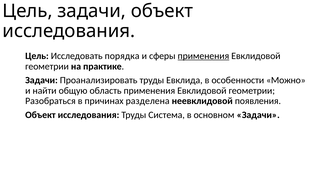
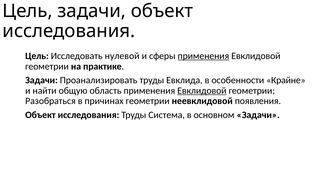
порядка: порядка -> нулевой (122, 56)
Можно: Можно -> Крайне (286, 80)
Евклидовой underline: none -> present (202, 91)
причинах разделена: разделена -> геометрии (148, 101)
